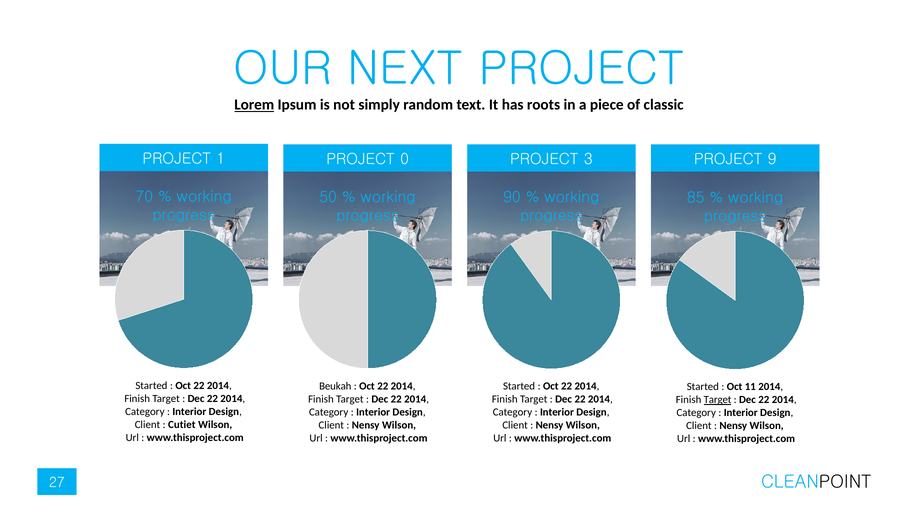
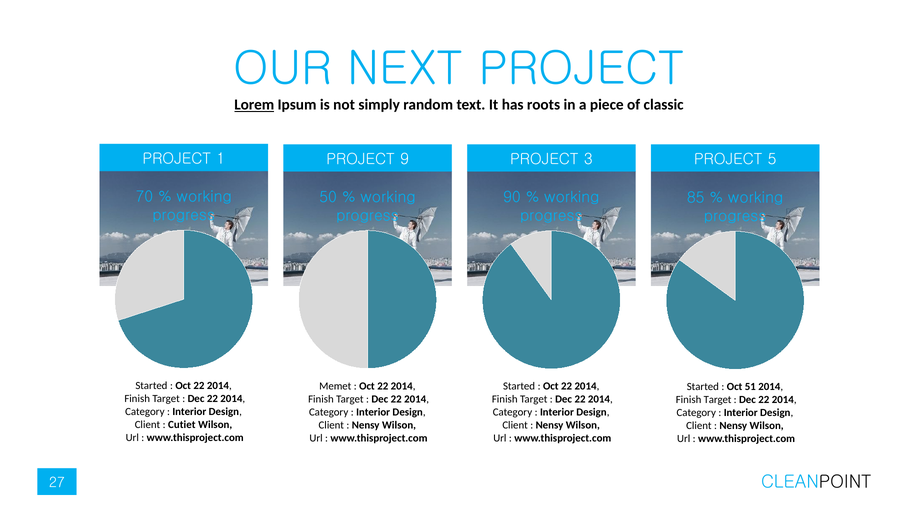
0: 0 -> 9 (405, 159)
9: 9 -> 5 (772, 159)
Beukah: Beukah -> Memet (335, 386)
11: 11 -> 51 (750, 387)
Target underline: present -> none (718, 400)
